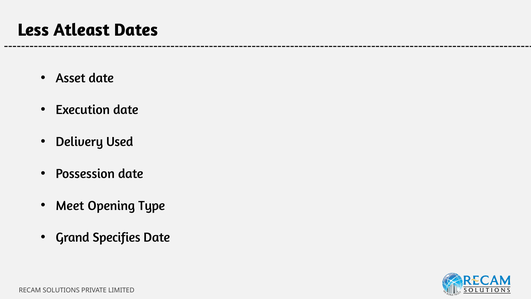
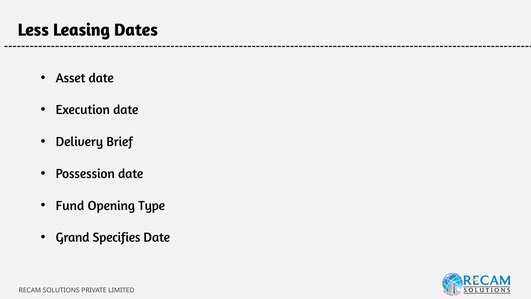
Atleast: Atleast -> Leasing (82, 30)
Used: Used -> Brief (120, 142)
Meet: Meet -> Fund (70, 205)
